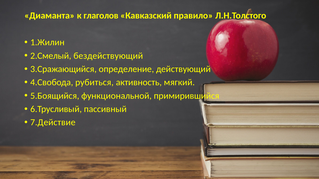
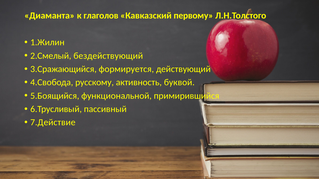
правило: правило -> первому (193, 16)
определение: определение -> формируется (126, 69)
рубиться: рубиться -> русскому (95, 83)
мягкий: мягкий -> буквой (179, 83)
